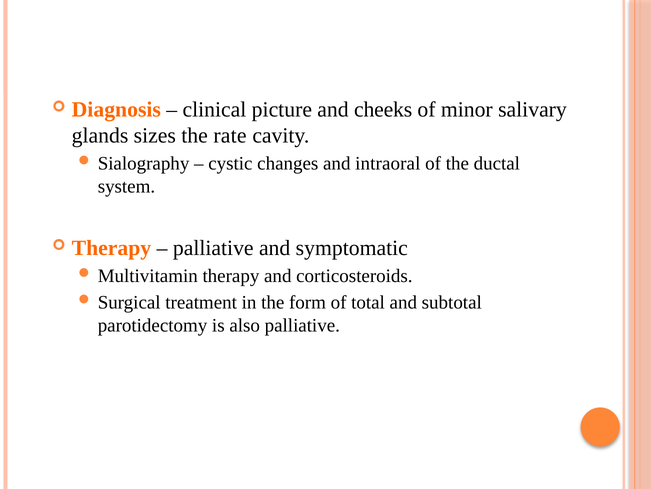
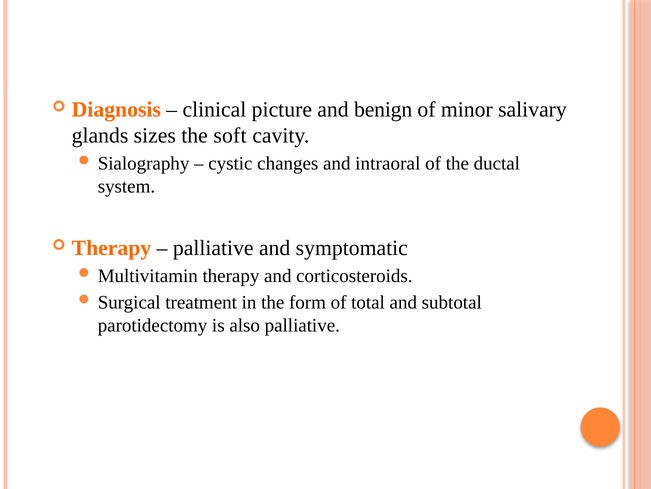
cheeks: cheeks -> benign (383, 109)
rate: rate -> soft (230, 135)
